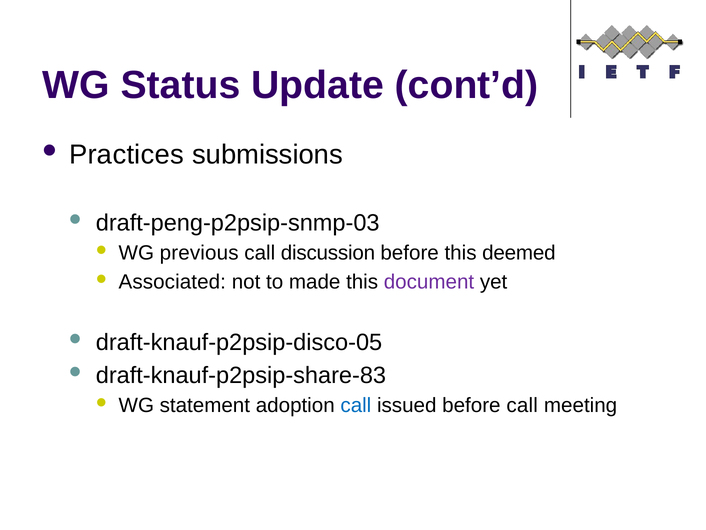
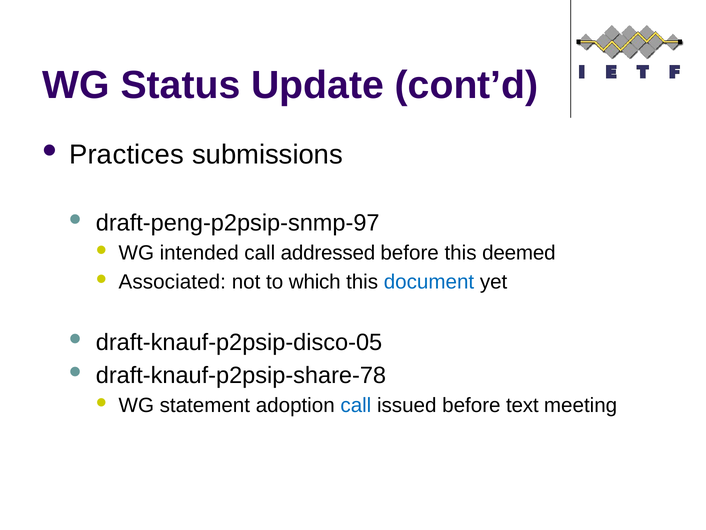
draft-peng-p2psip-snmp-03: draft-peng-p2psip-snmp-03 -> draft-peng-p2psip-snmp-97 (238, 223)
previous: previous -> intended (199, 253)
discussion: discussion -> addressed (328, 253)
made: made -> which (315, 282)
document colour: purple -> blue (429, 282)
draft-knauf-p2psip-share-83: draft-knauf-p2psip-share-83 -> draft-knauf-p2psip-share-78 (241, 375)
before call: call -> text (522, 405)
